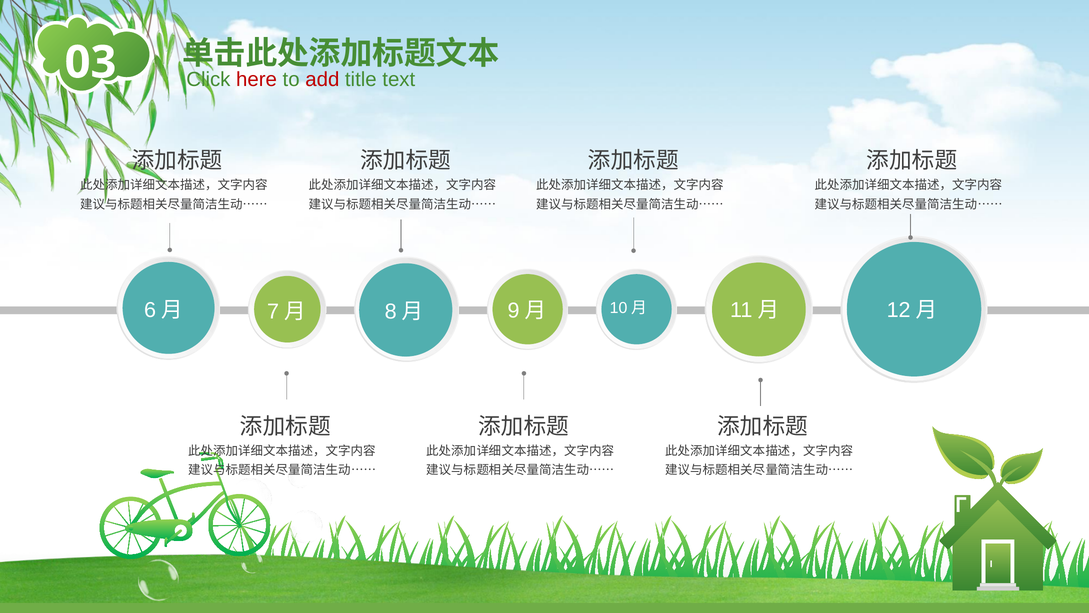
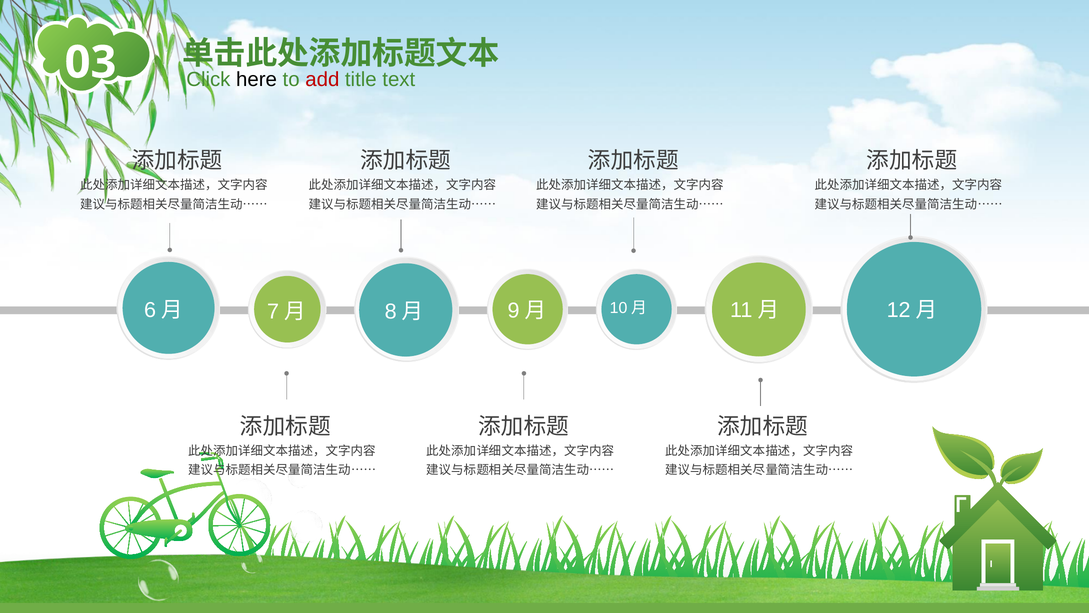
here colour: red -> black (257, 79)
